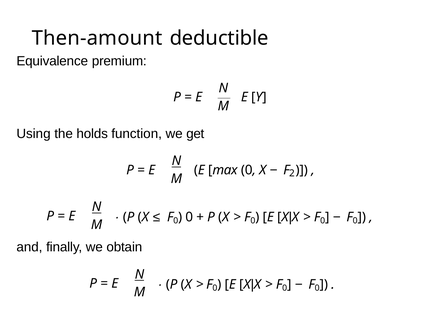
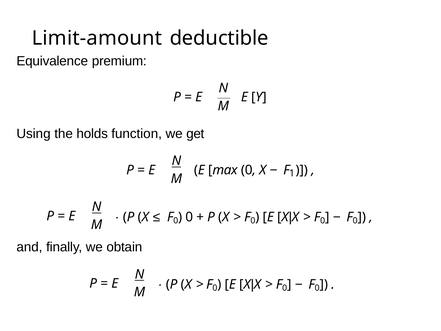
Then-amount: Then-amount -> Limit-amount (97, 38)
2: 2 -> 1 (292, 173)
